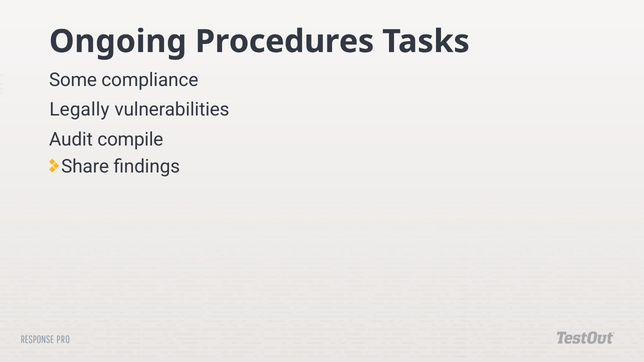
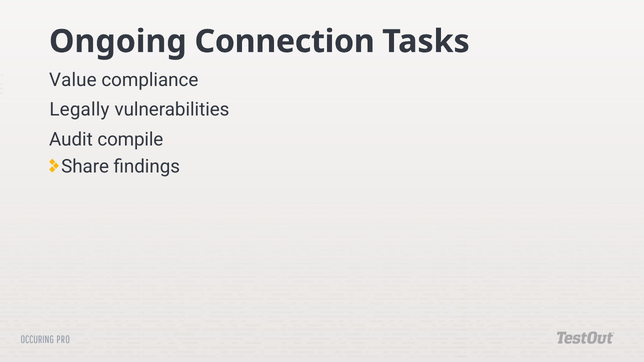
Procedures: Procedures -> Connection (285, 42)
Some: Some -> Value (73, 80)
RESPONSE: RESPONSE -> OCCURING (37, 340)
